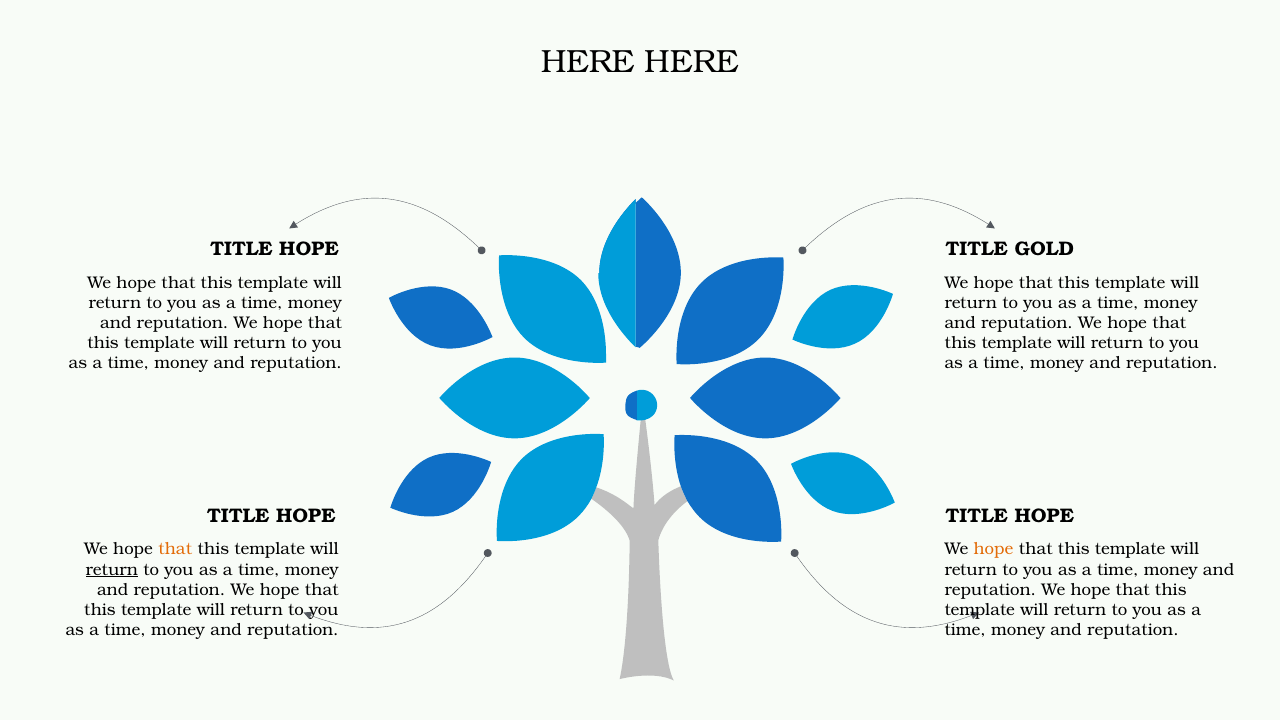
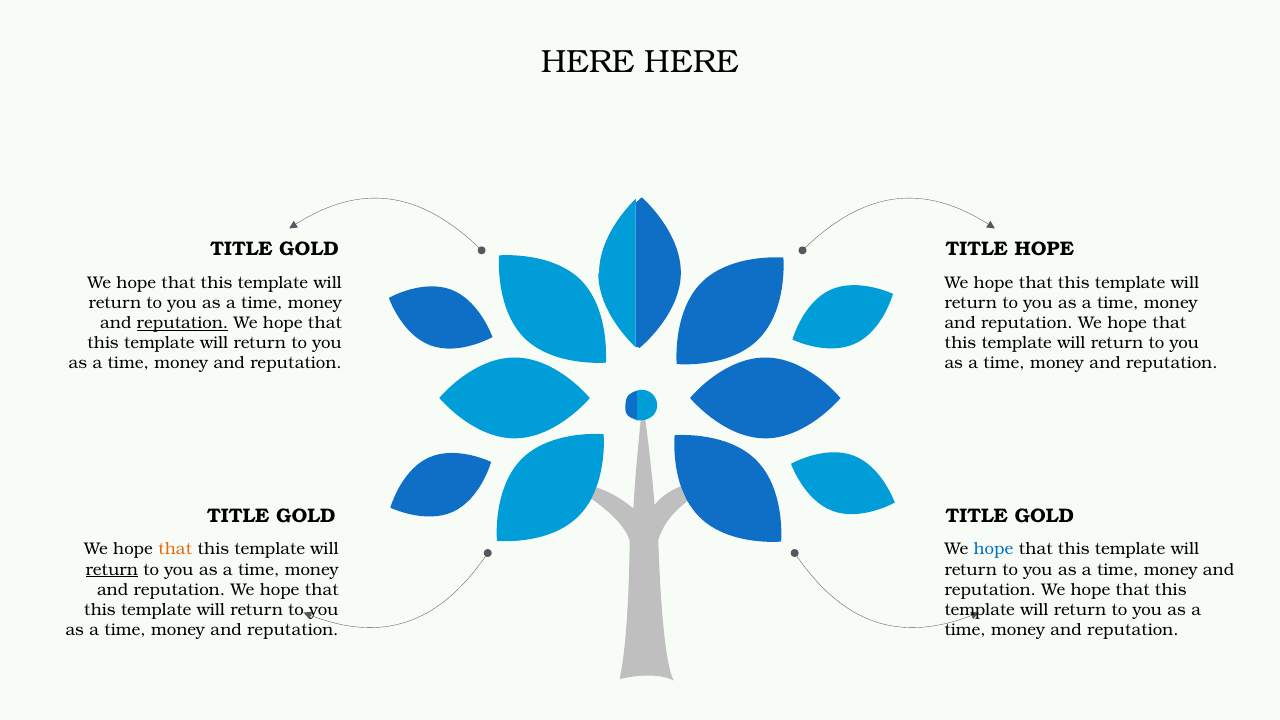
HOPE: HOPE -> GOLD (309, 250)
TITLE GOLD: GOLD -> HOPE (1044, 250)
reputation underline: none -> present (183, 323)
HOPE: HOPE -> GOLD (306, 516)
HOPE: HOPE -> GOLD (1044, 516)
hope colour: orange -> blue (993, 549)
